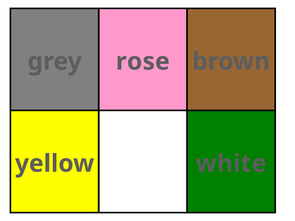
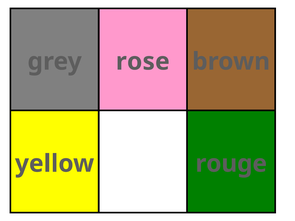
white: white -> rouge (231, 164)
